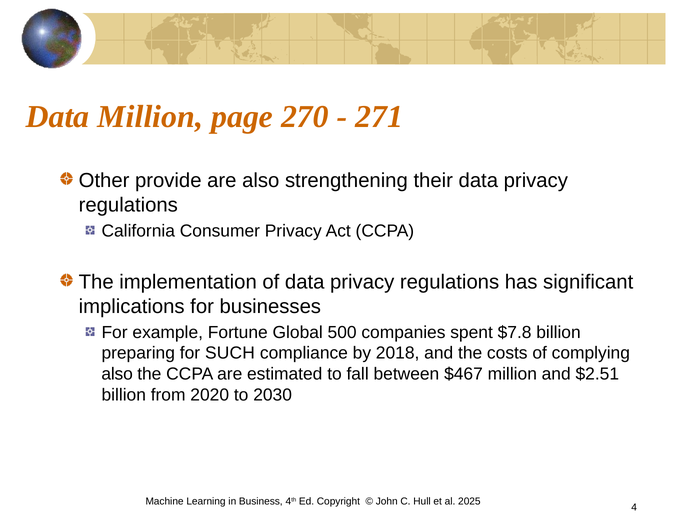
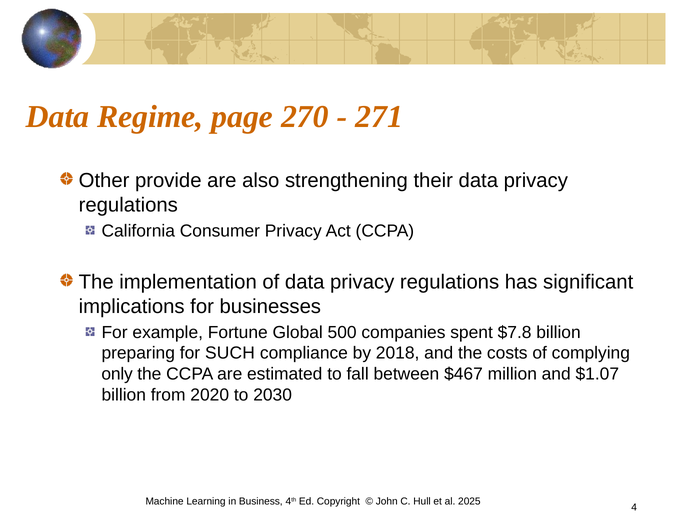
Data Million: Million -> Regime (150, 117)
also: also -> only (117, 374)
$2.51: $2.51 -> $1.07 (597, 374)
